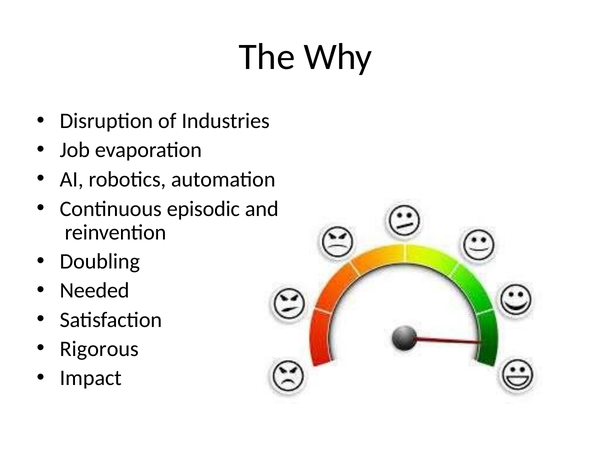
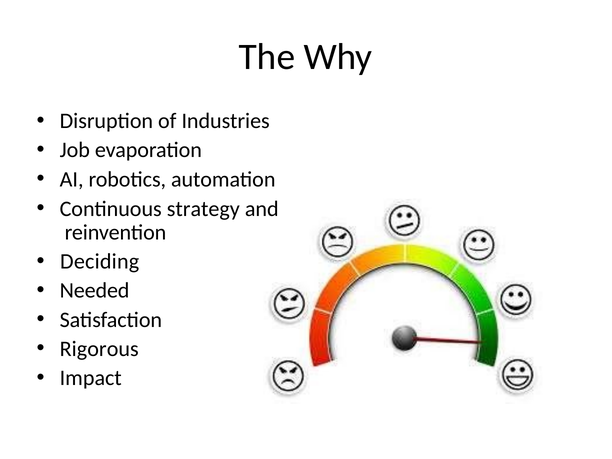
episodic: episodic -> strategy (203, 209)
Doubling: Doubling -> Deciding (100, 261)
